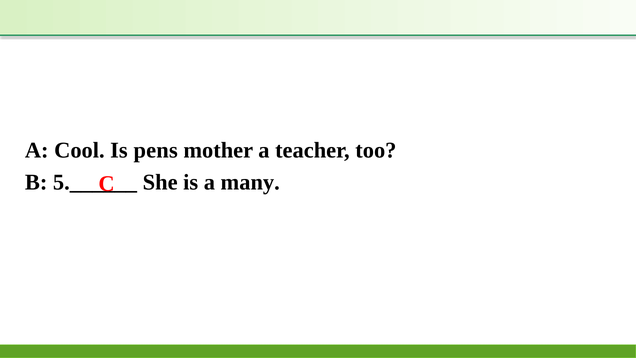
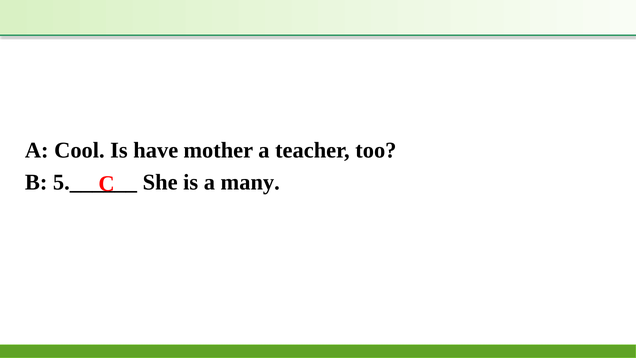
pens: pens -> have (156, 150)
